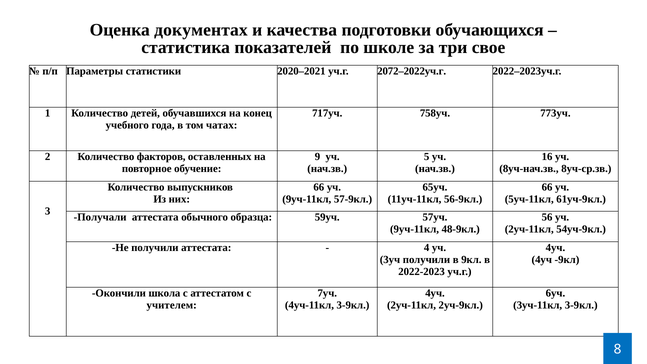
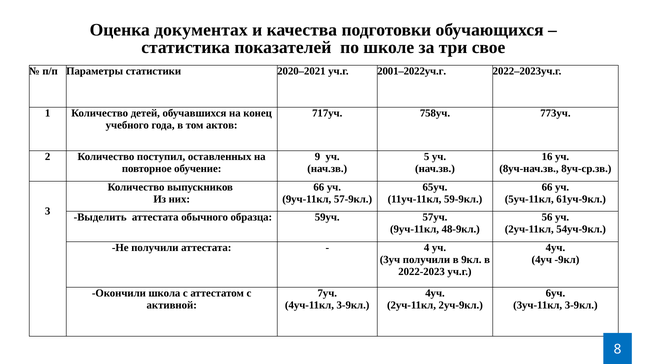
2072–2022уч.г: 2072–2022уч.г -> 2001–2022уч.г (412, 71)
чатах: чатах -> актов (222, 125)
факторов: факторов -> поступил (161, 157)
56-9кл: 56-9кл -> 59-9кл (463, 199)
Получали: Получали -> Выделить (100, 217)
учителем: учителем -> активной (172, 305)
